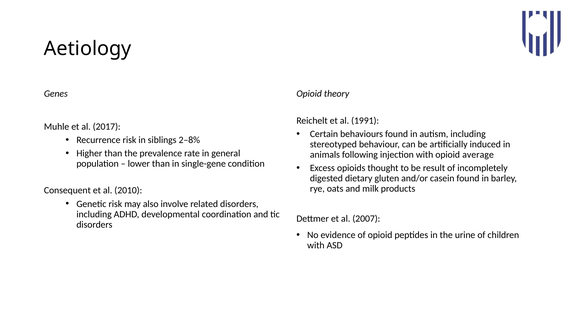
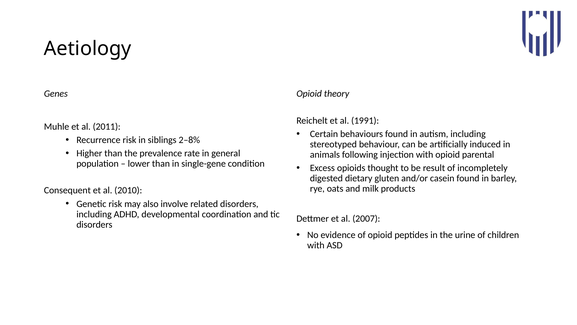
2017: 2017 -> 2011 (107, 126)
average: average -> parental (478, 154)
